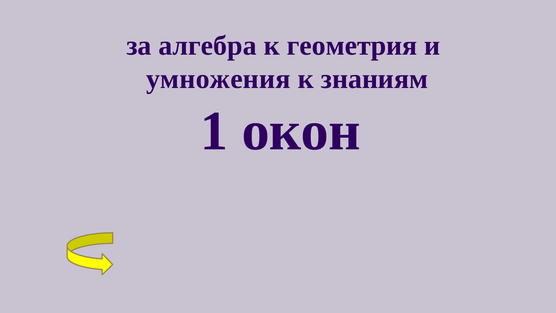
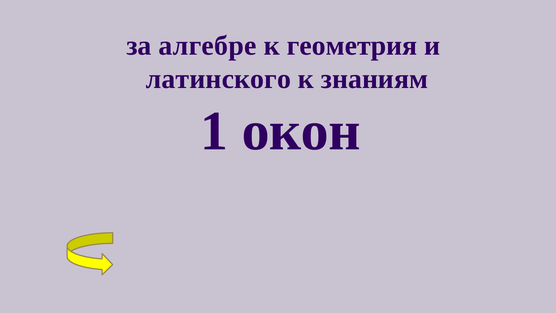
алгебра: алгебра -> алгебре (208, 46)
умножения: умножения -> латинского (218, 79)
